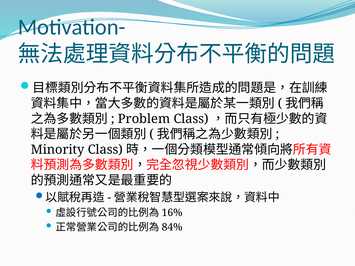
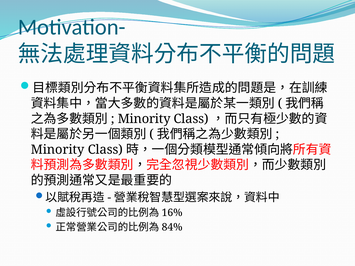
Problem: Problem -> Minority (144, 119)
